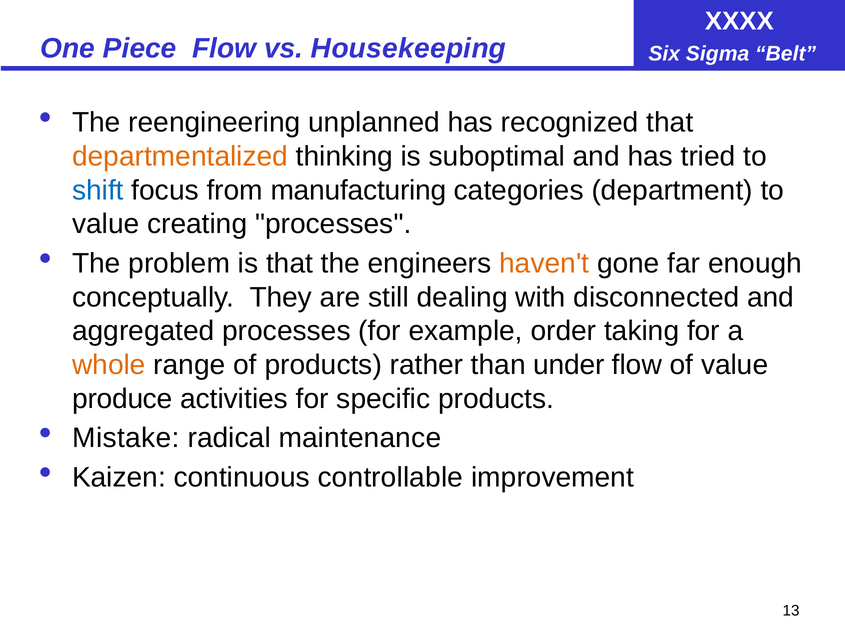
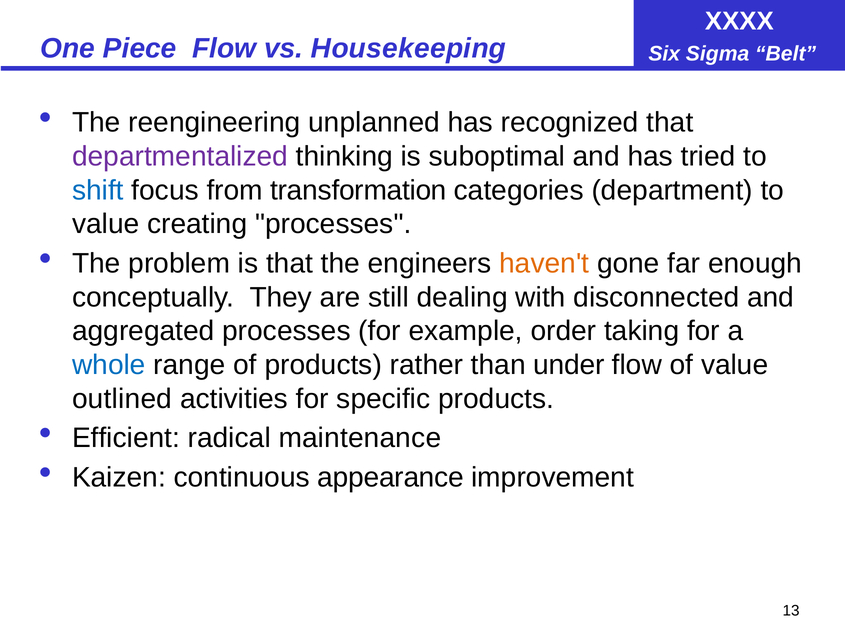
departmentalized colour: orange -> purple (180, 156)
manufacturing: manufacturing -> transformation (358, 190)
whole colour: orange -> blue (109, 365)
produce: produce -> outlined (122, 399)
Mistake: Mistake -> Efficient (126, 438)
controllable: controllable -> appearance (391, 477)
